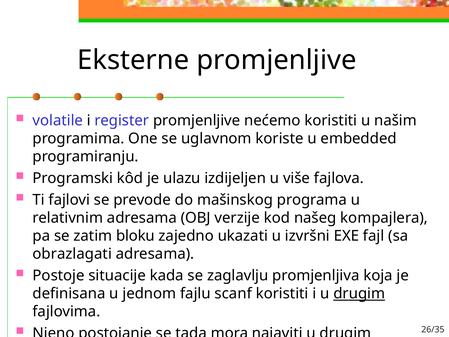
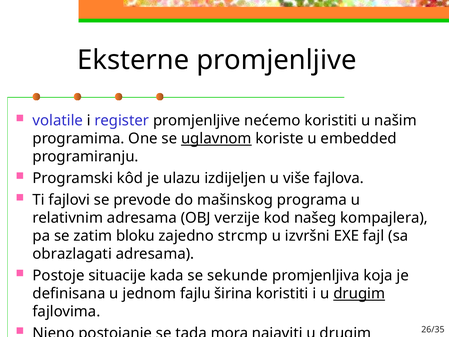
uglavnom underline: none -> present (216, 139)
ukazati: ukazati -> strcmp (243, 236)
zaglavlju: zaglavlju -> sekunde (238, 275)
scanf: scanf -> širina (233, 293)
